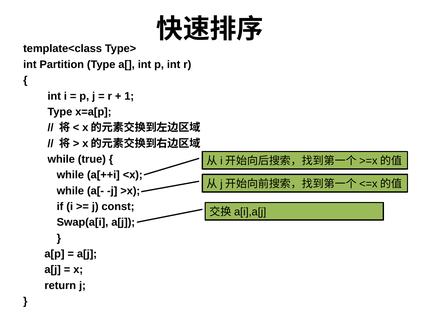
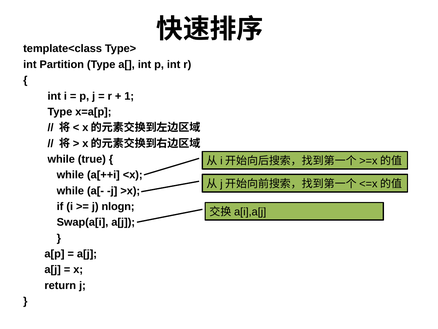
const: const -> nlogn (118, 206)
